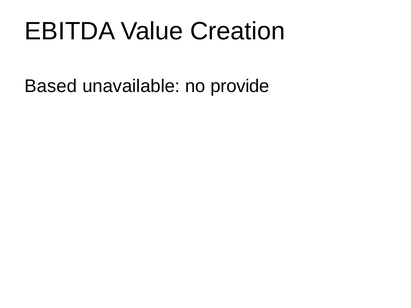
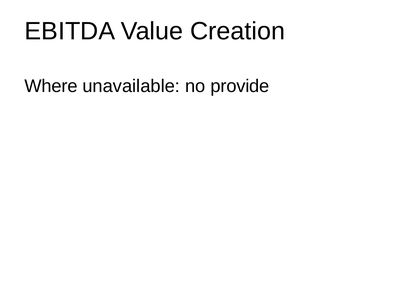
Based: Based -> Where (51, 86)
